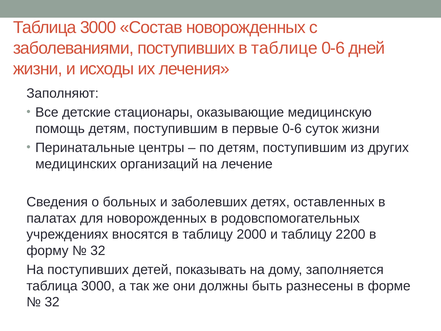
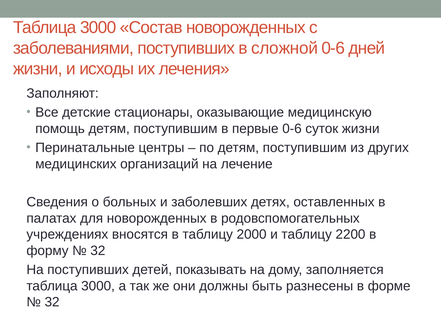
таблице: таблице -> сложной (285, 48)
